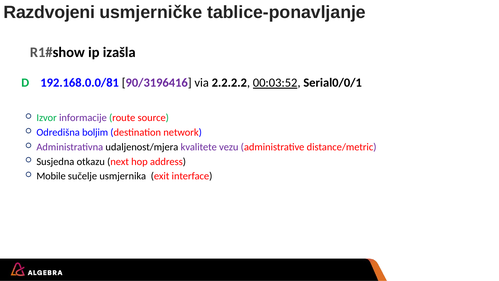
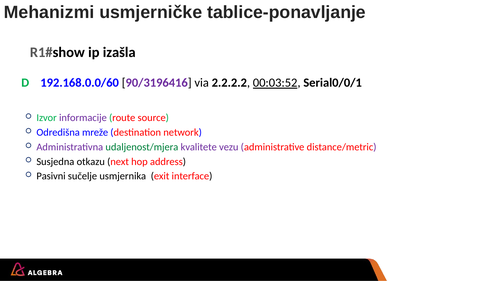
Razdvojeni: Razdvojeni -> Mehanizmi (49, 12)
192.168.0.0/81: 192.168.0.0/81 -> 192.168.0.0/60 (80, 83)
boljim: boljim -> mreže (95, 132)
udaljenost/mjera colour: black -> green (142, 147)
Mobile: Mobile -> Pasivni (51, 176)
